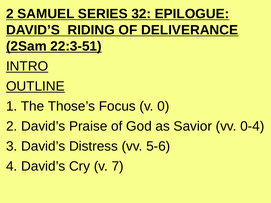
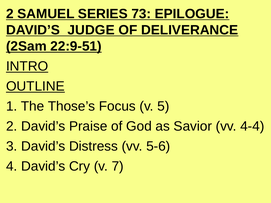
32: 32 -> 73 (141, 14)
RIDING: RIDING -> JUDGE (91, 30)
22:3-51: 22:3-51 -> 22:9-51 (76, 46)
0: 0 -> 5 (163, 106)
0-4: 0-4 -> 4-4 (252, 126)
